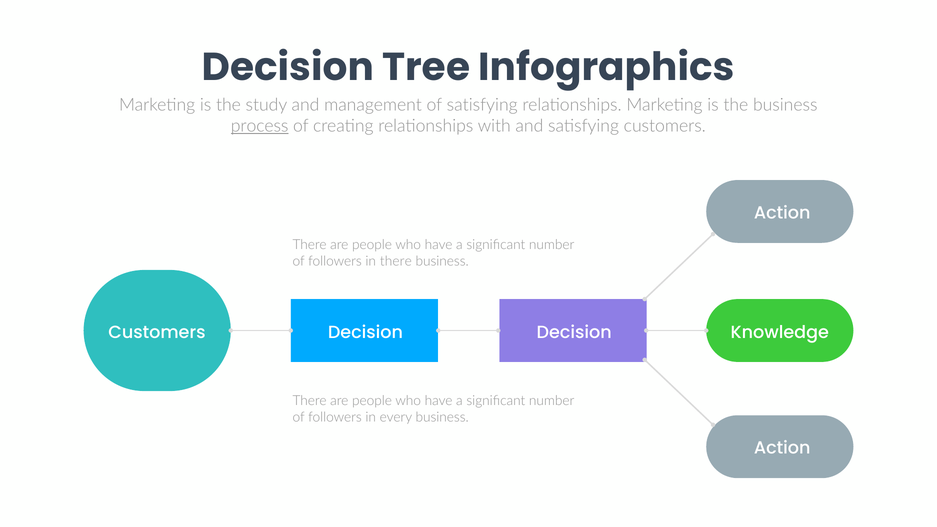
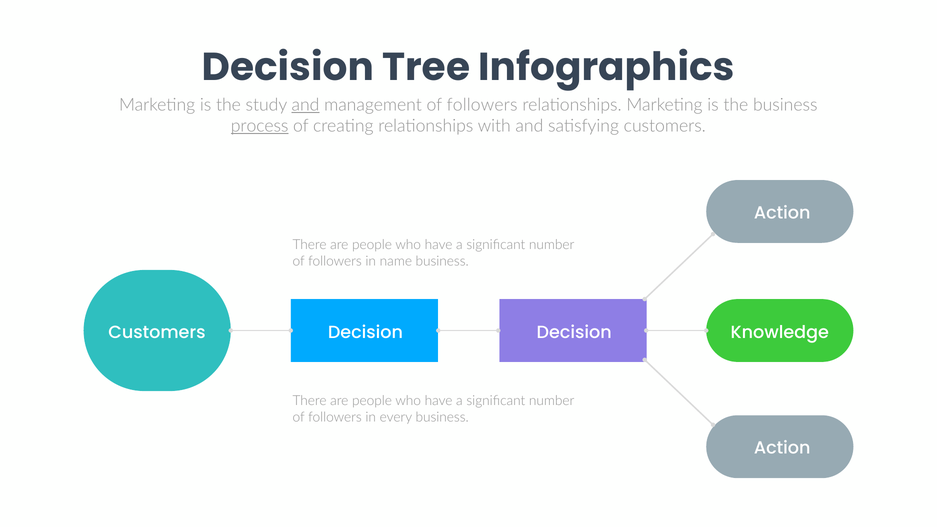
and underline: none -> present (305, 105)
management of satisfying: satisfying -> followers (482, 105)
in there: there -> name (396, 261)
